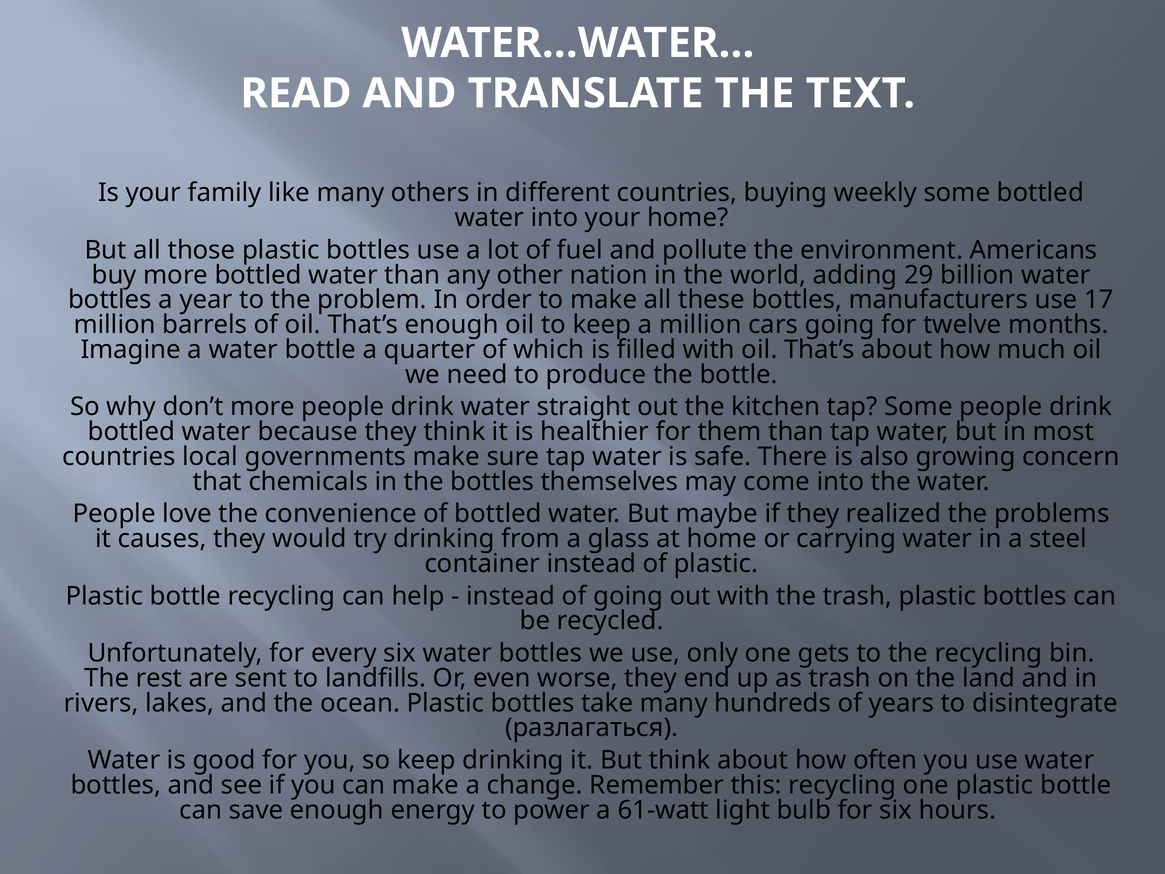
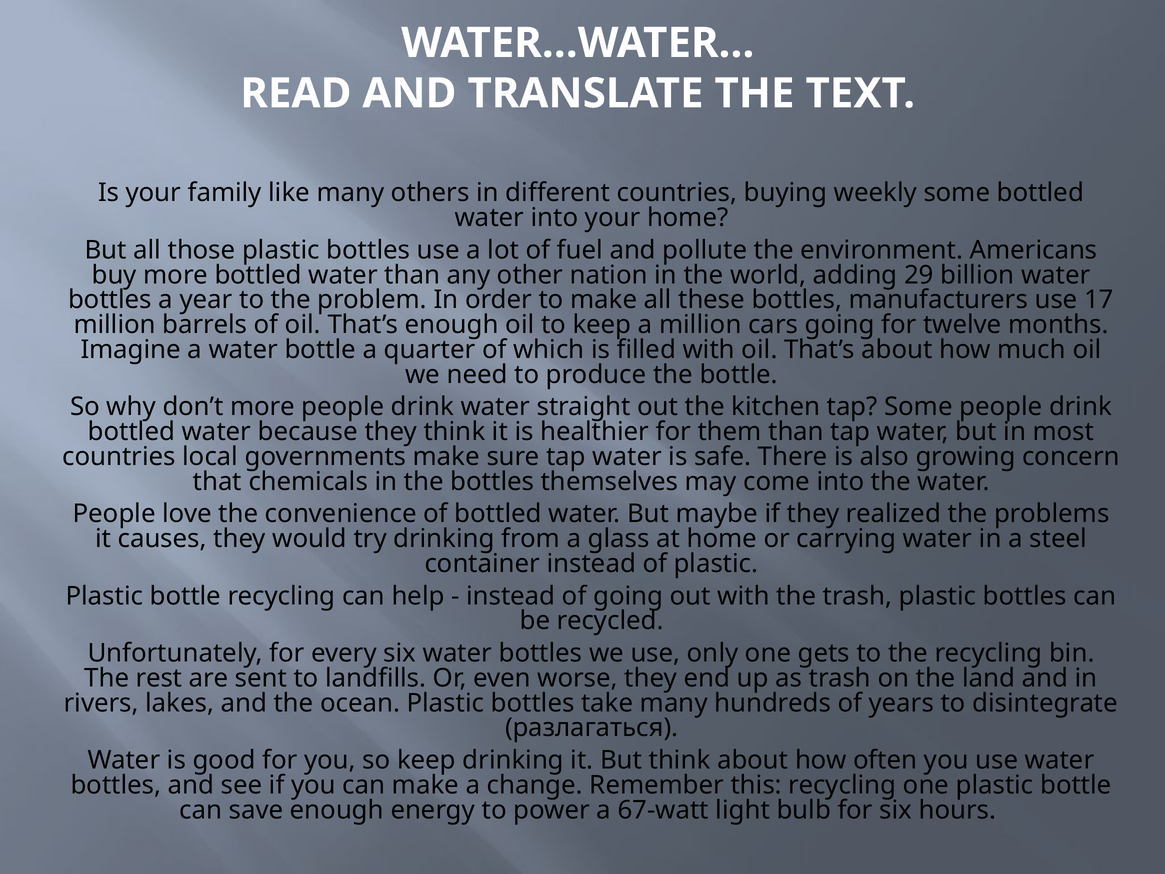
61-watt: 61-watt -> 67-watt (663, 810)
